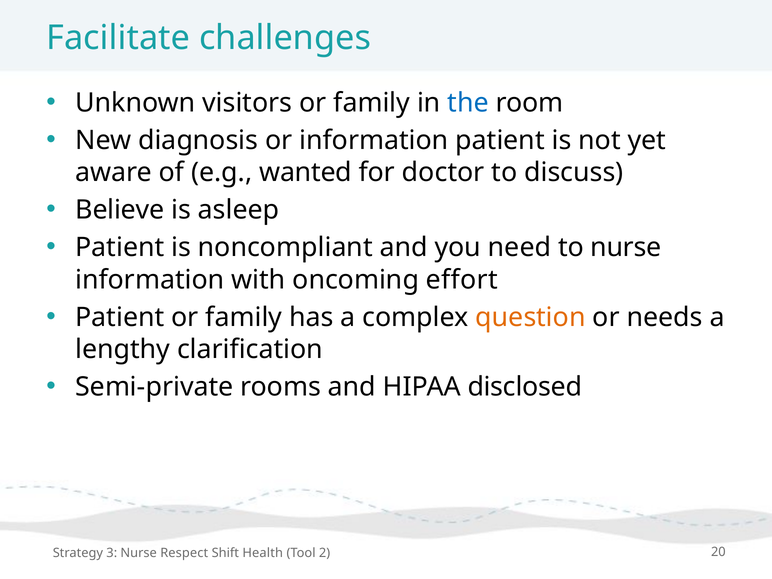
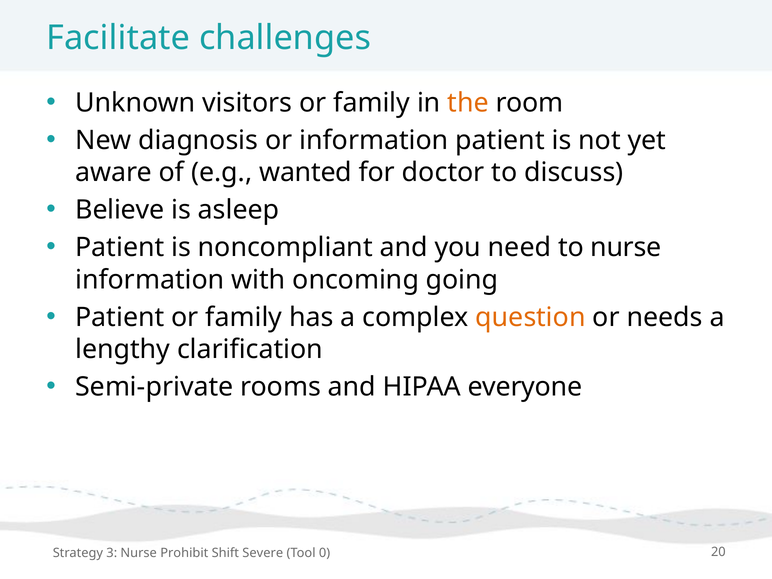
the colour: blue -> orange (468, 103)
effort: effort -> going (462, 280)
disclosed: disclosed -> everyone (525, 387)
Respect: Respect -> Prohibit (184, 553)
Health: Health -> Severe (263, 553)
2: 2 -> 0 (325, 553)
